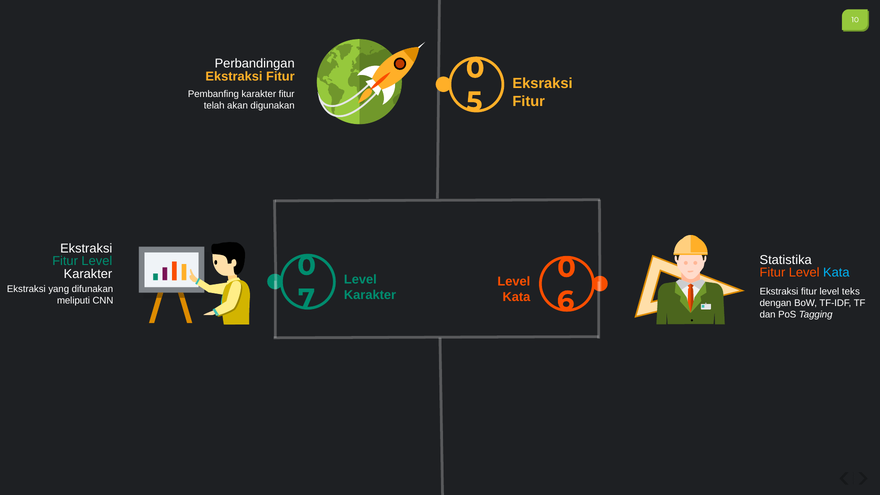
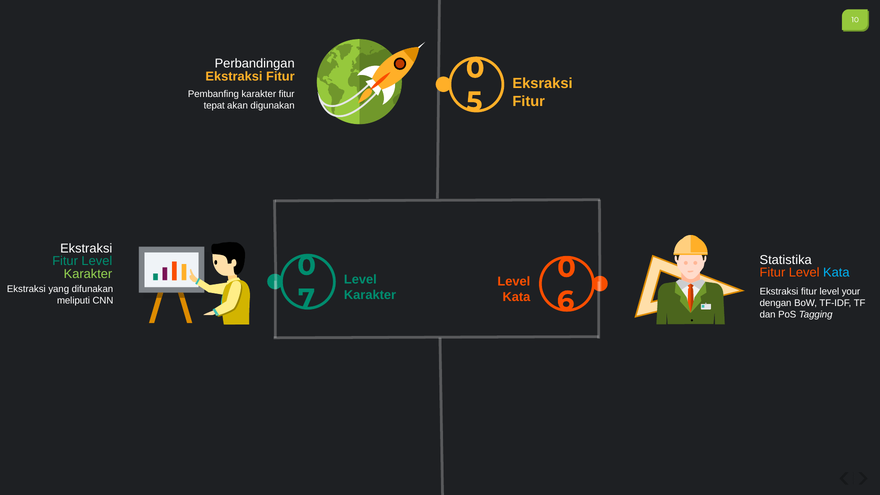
telah: telah -> tepat (214, 105)
Karakter colour: white -> light green (88, 274)
teks: teks -> your (851, 292)
